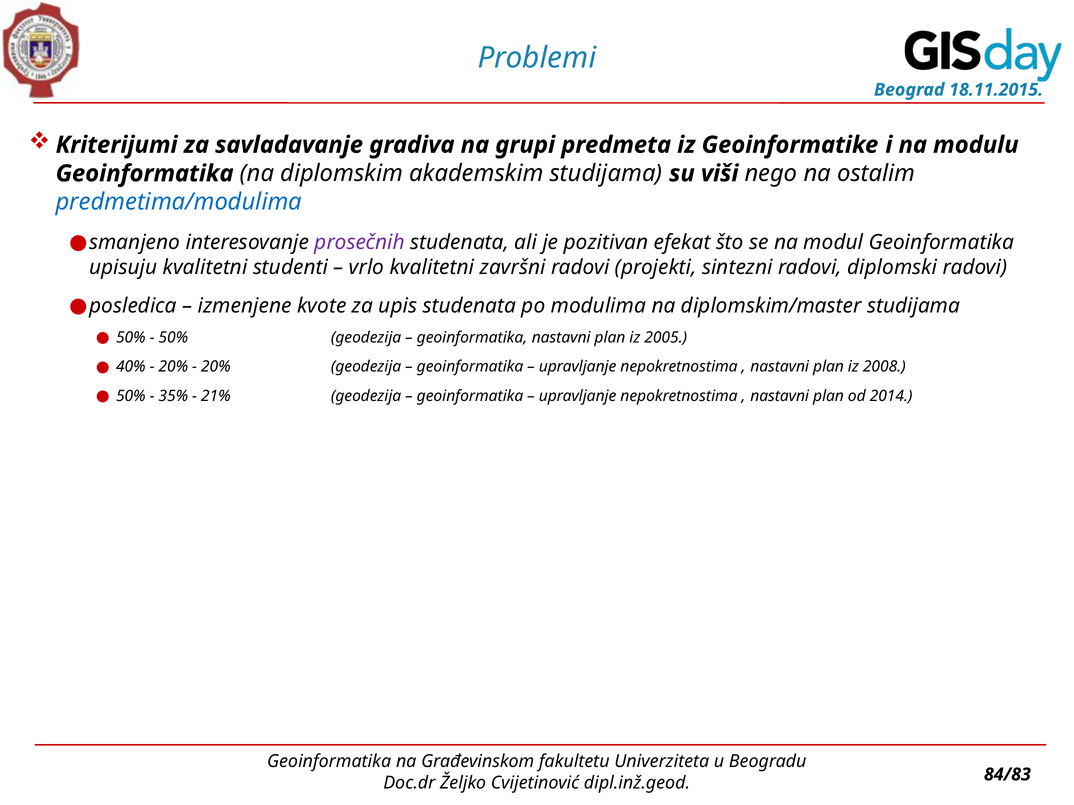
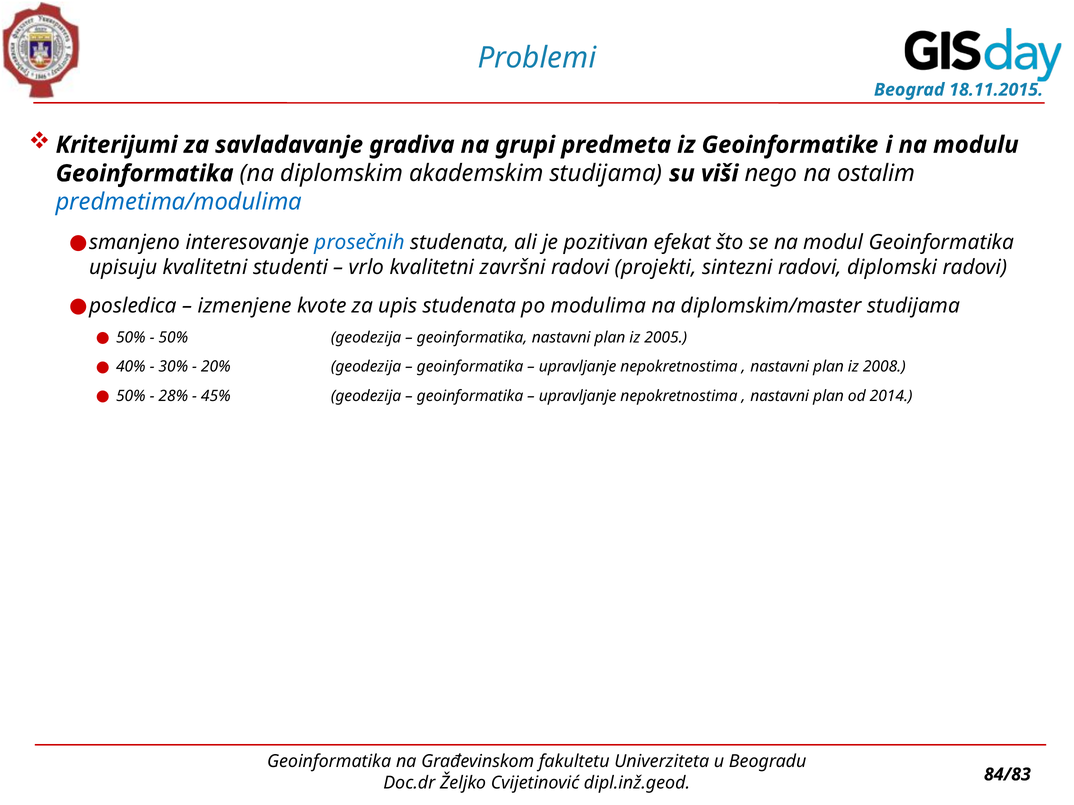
prosečnih colour: purple -> blue (360, 242)
20%: 20% -> 30% (173, 367)
35%: 35% -> 28% (173, 396)
21%: 21% -> 45% (216, 396)
